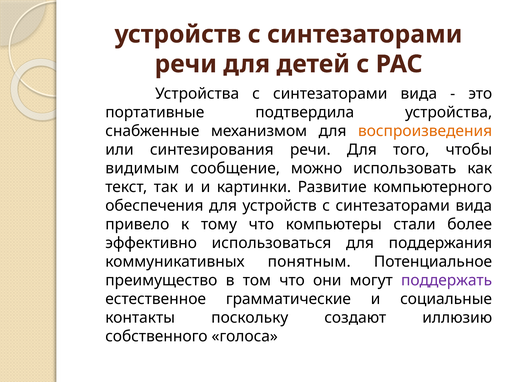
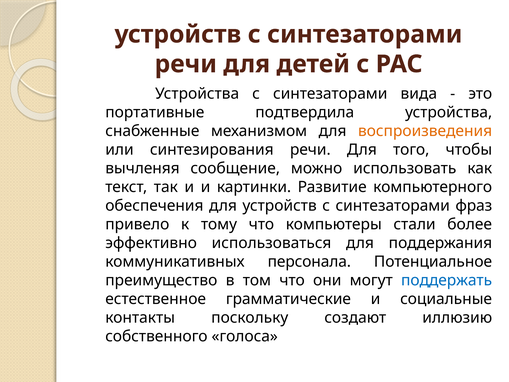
видимым: видимым -> вычленяя (142, 168)
устройств с синтезаторами вида: вида -> фраз (474, 205)
понятным: понятным -> персонала (309, 261)
поддержать colour: purple -> blue (447, 280)
